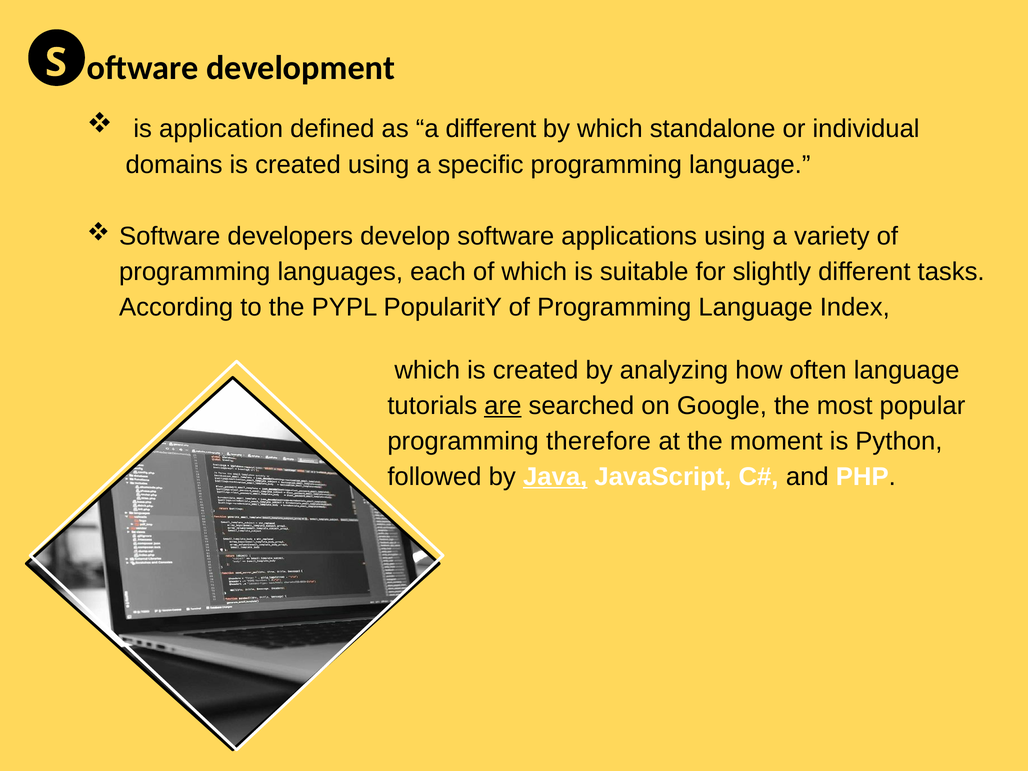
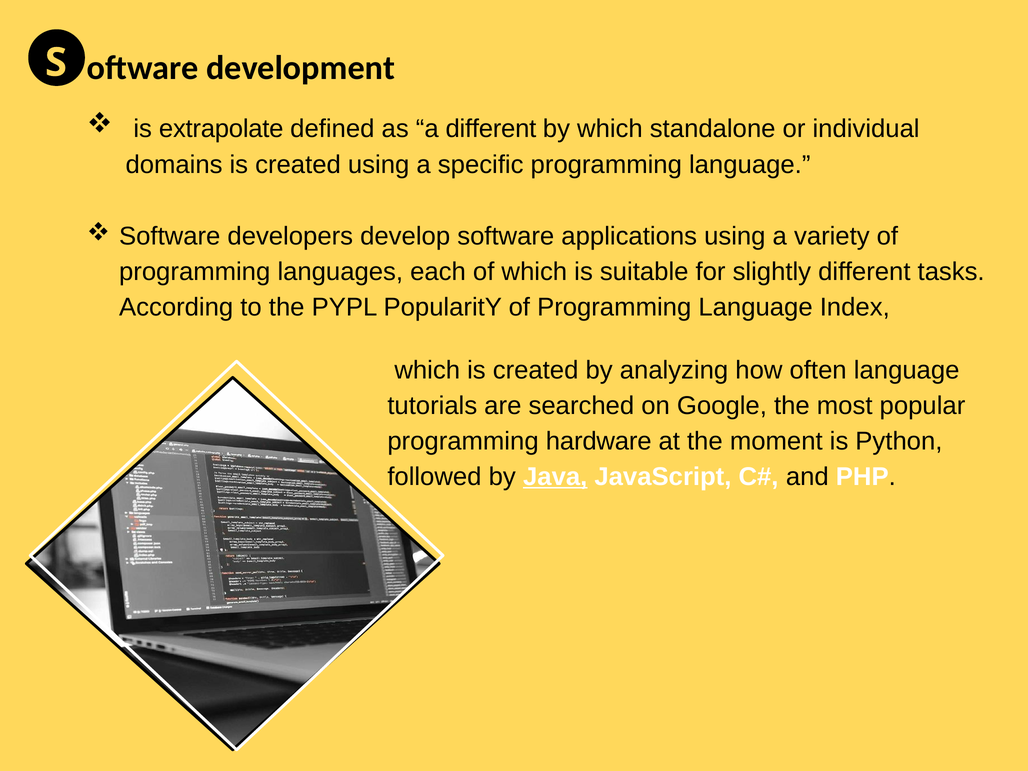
application: application -> extrapolate (221, 129)
are underline: present -> none (503, 406)
therefore: therefore -> hardware (599, 441)
